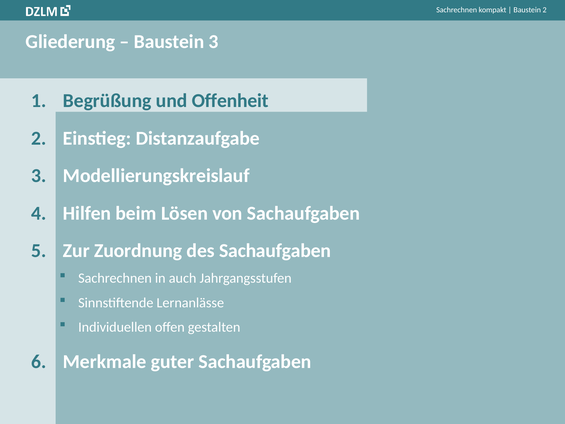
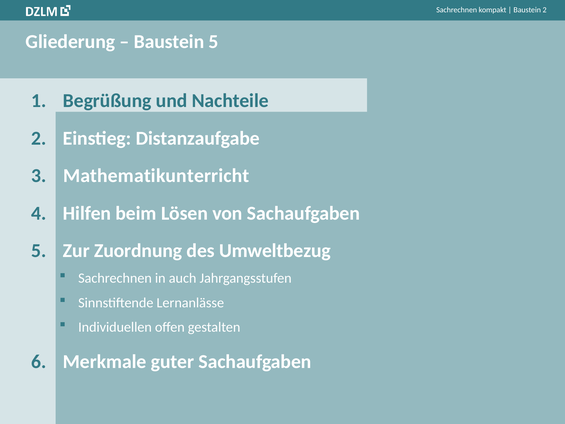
Baustein 3: 3 -> 5 (214, 42)
Offenheit: Offenheit -> Nachteile (230, 101)
Modellierungskreislauf: Modellierungskreislauf -> Mathematikunterricht (156, 176)
des Sachaufgaben: Sachaufgaben -> Umweltbezug (275, 251)
